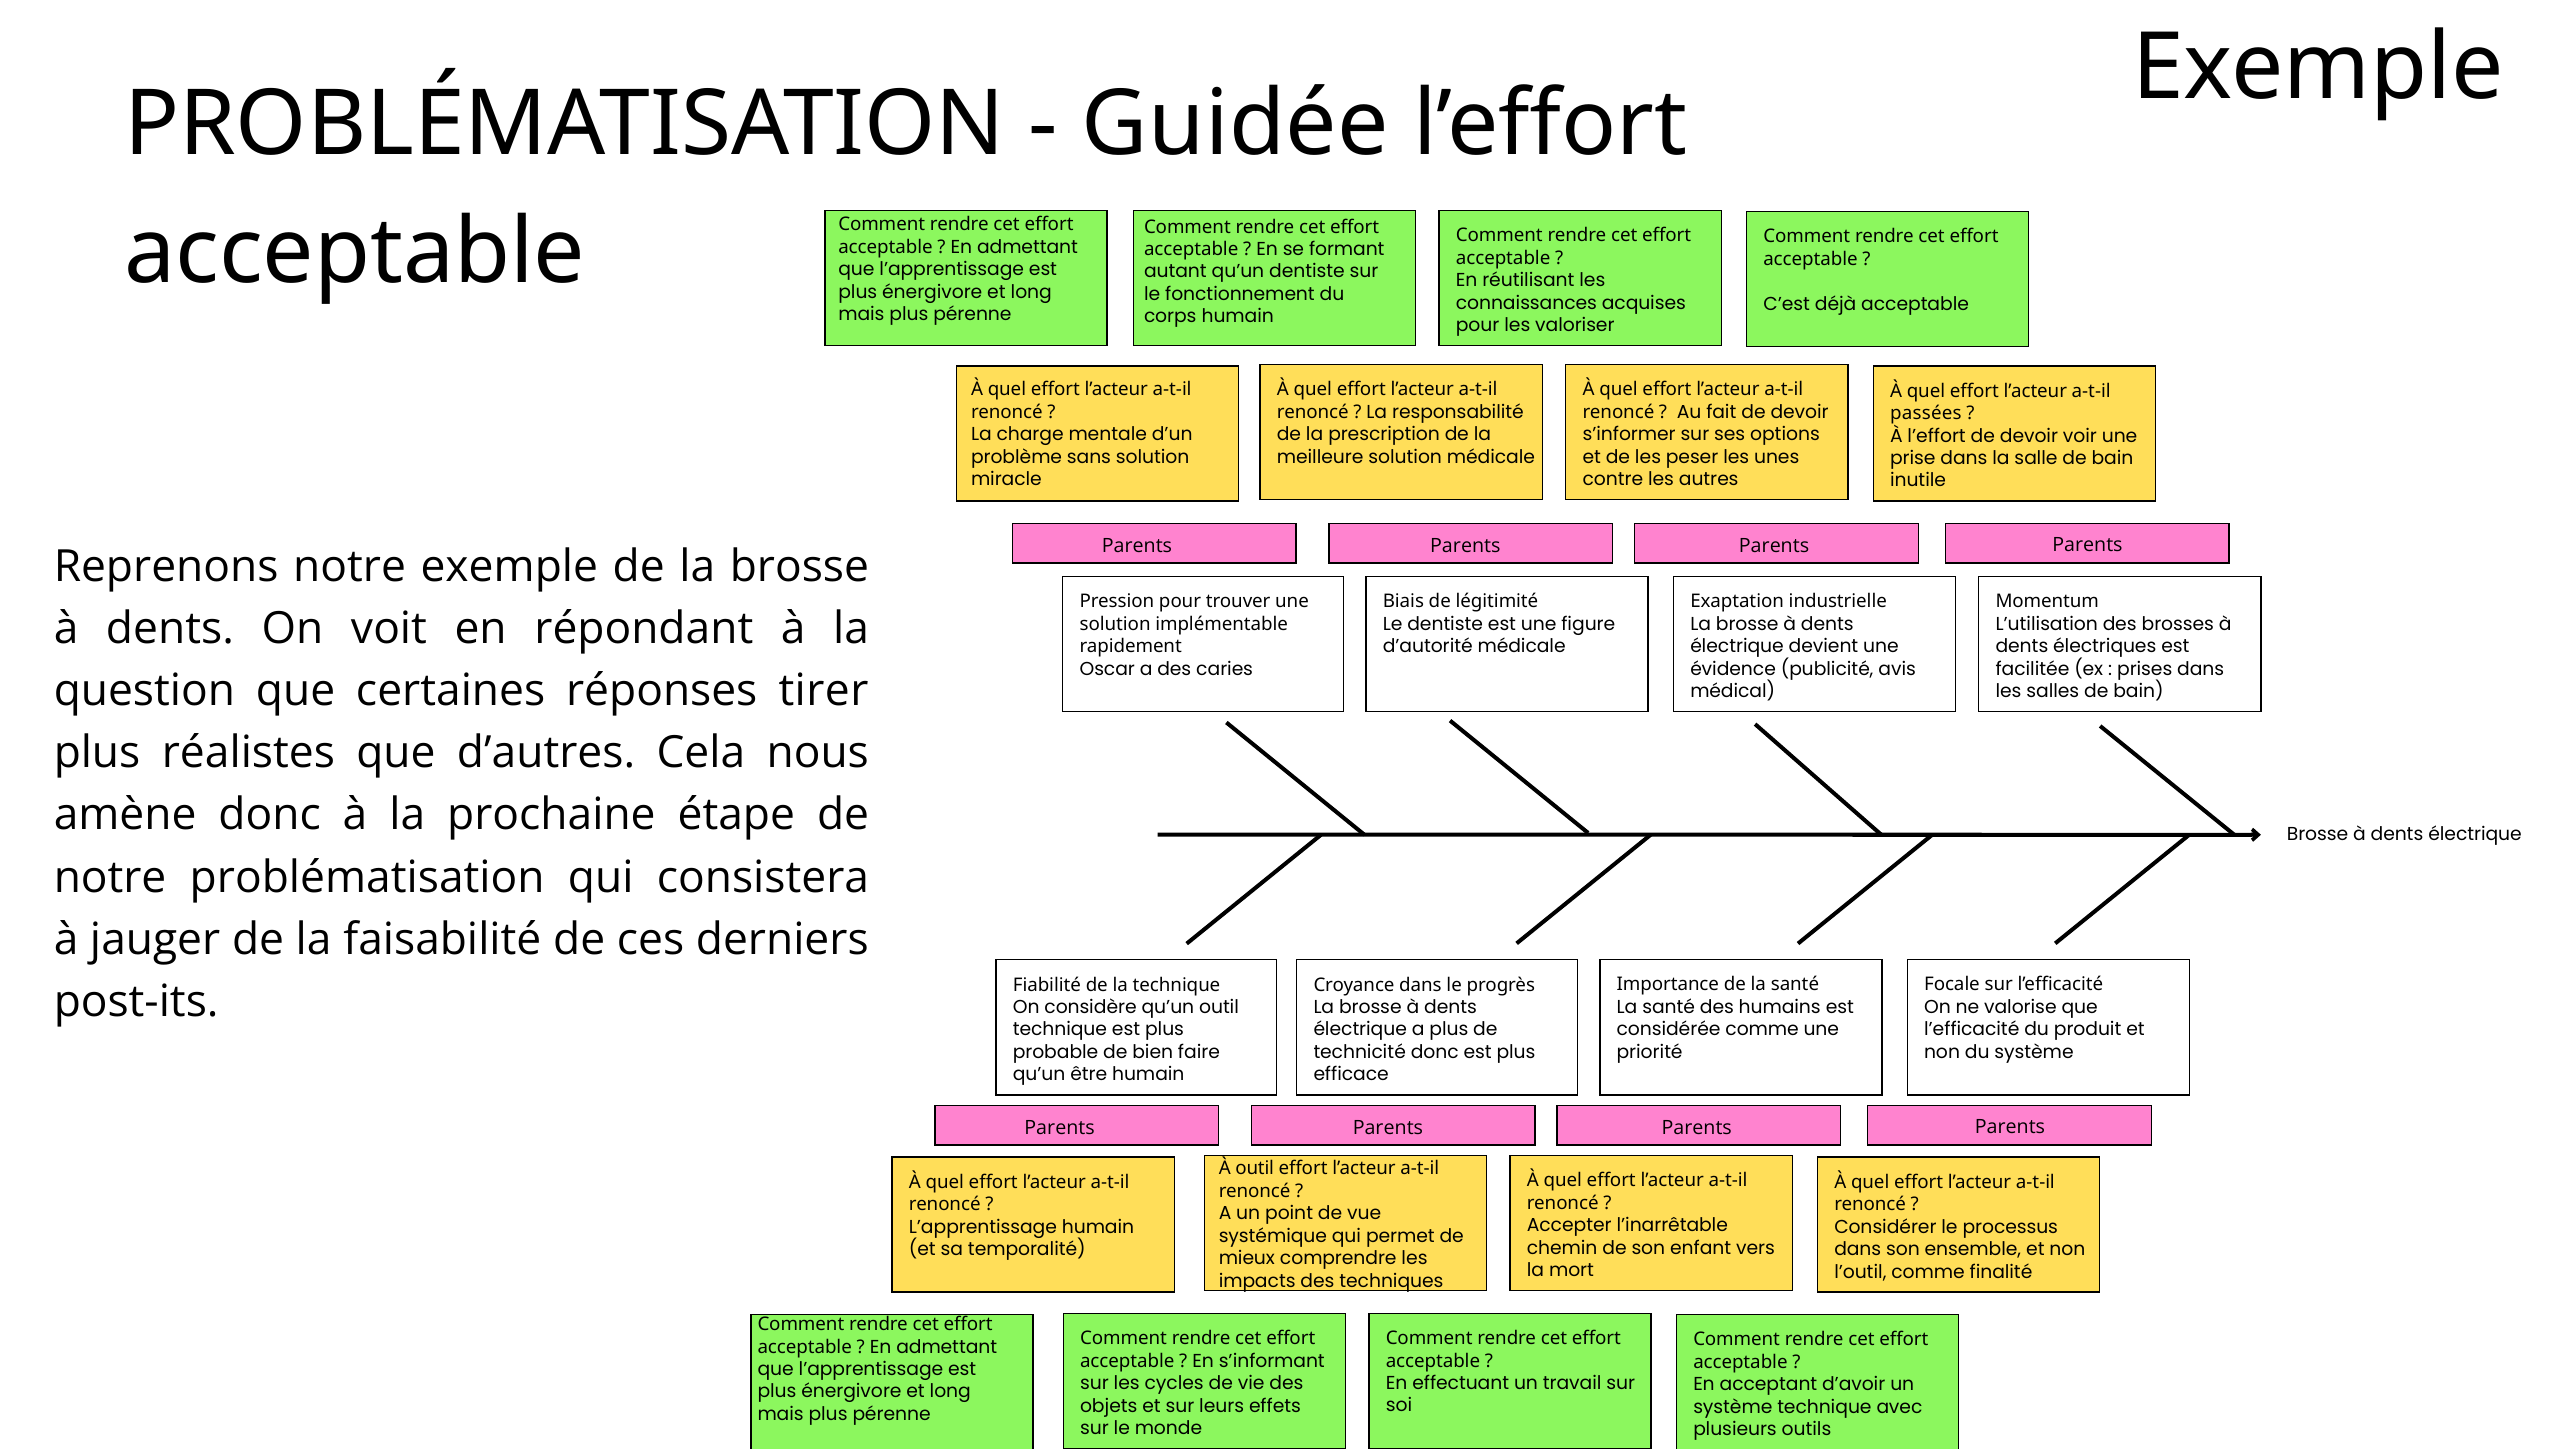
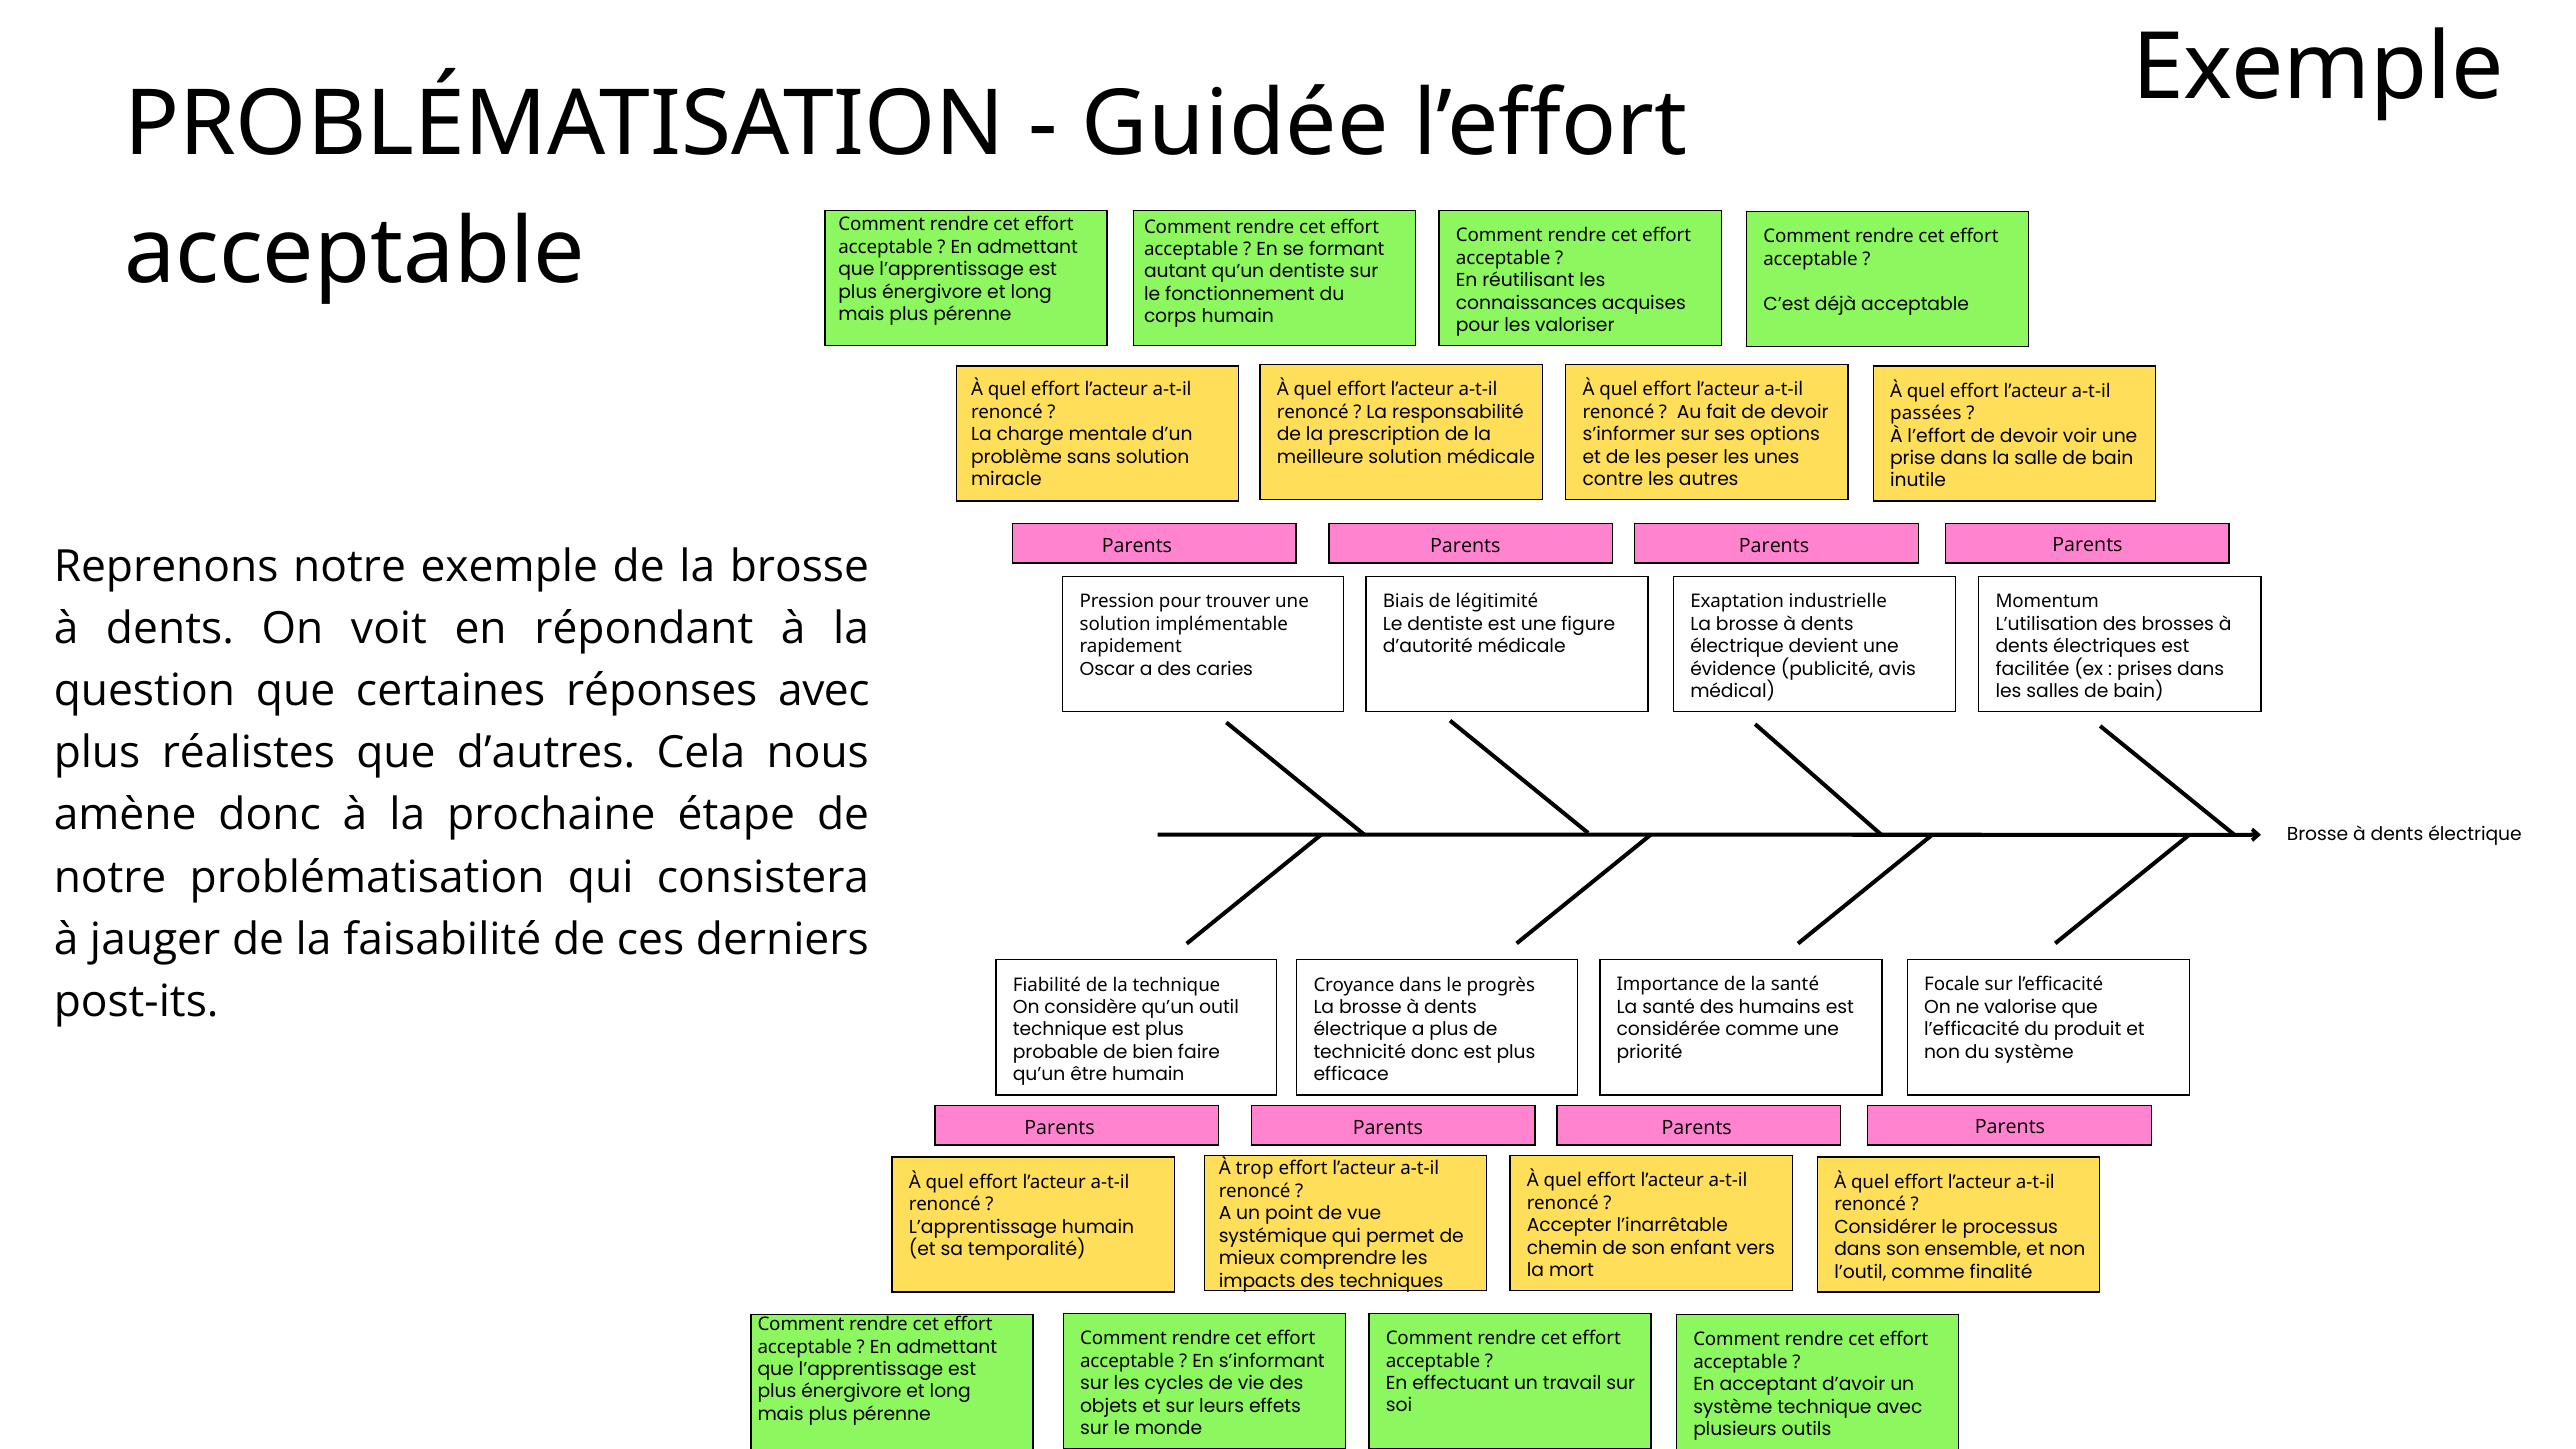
réponses tirer: tirer -> avec (824, 691)
À outil: outil -> trop (1255, 1169)
